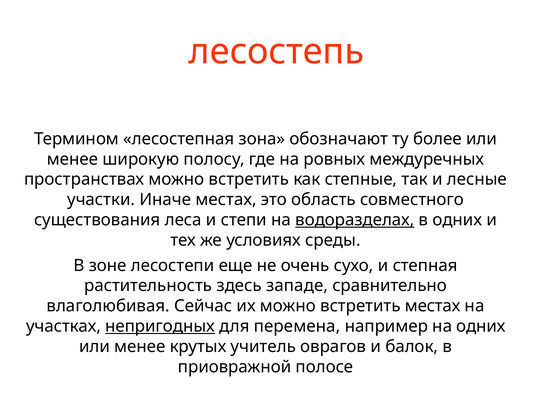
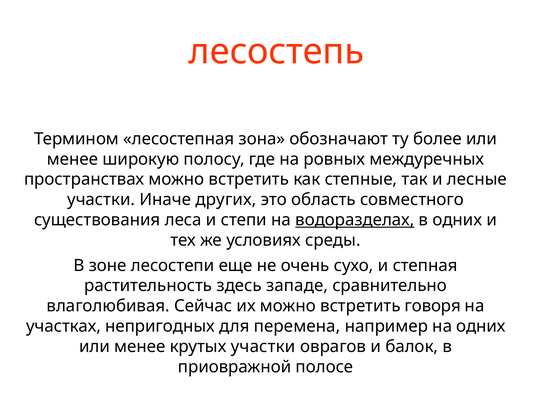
Иначе местах: местах -> других (226, 200)
встретить местах: местах -> говоря (433, 306)
непригодных underline: present -> none (160, 326)
крутых учитель: учитель -> участки (263, 346)
